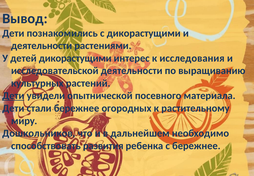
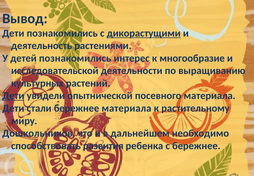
дикорастущими underline: none -> present (144, 33)
деятельности: деятельности -> деятельность (42, 46)
детей дикорастущими: дикорастущими -> познакомились (75, 58)
исследования: исследования -> многообразие (192, 58)
бережнее огородных: огородных -> материала (126, 108)
